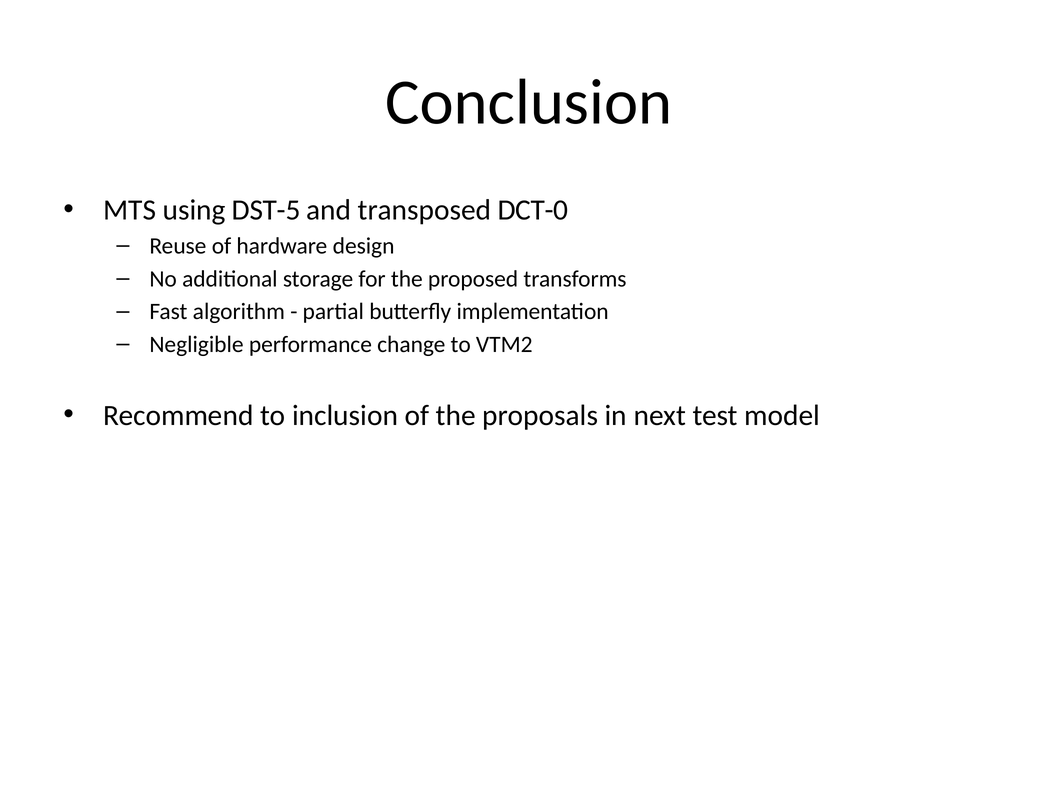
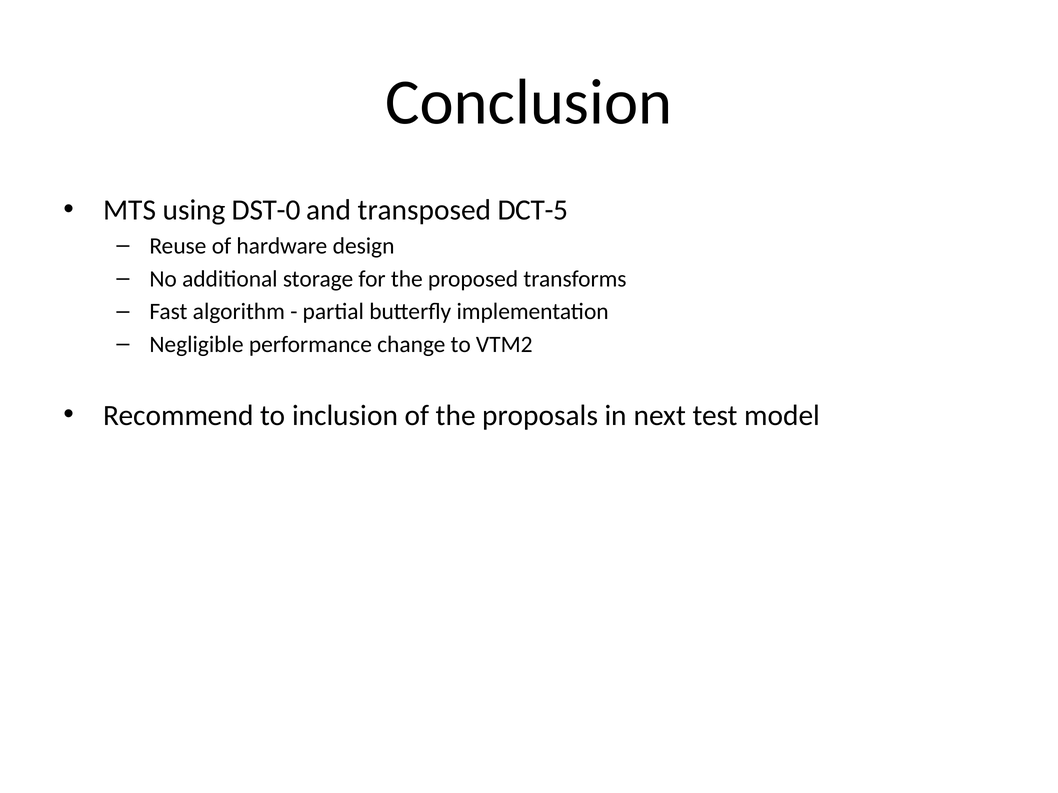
DST-5: DST-5 -> DST-0 (266, 210)
DCT-0: DCT-0 -> DCT-5 (533, 210)
